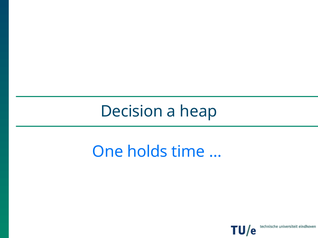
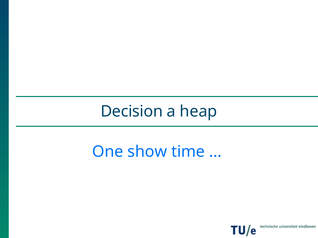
holds: holds -> show (147, 152)
